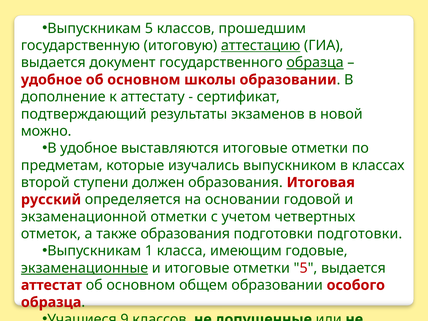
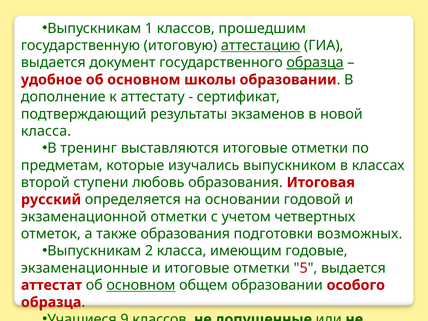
Выпускникам 5: 5 -> 1 (149, 28)
можно: можно -> класса (46, 131)
В удобное: удобное -> тренинг (89, 148)
должен: должен -> любовь (158, 182)
подготовки подготовки: подготовки -> возможных (360, 234)
1: 1 -> 2 (149, 251)
экзаменационные underline: present -> none (85, 268)
основном underline: none -> present (141, 285)
